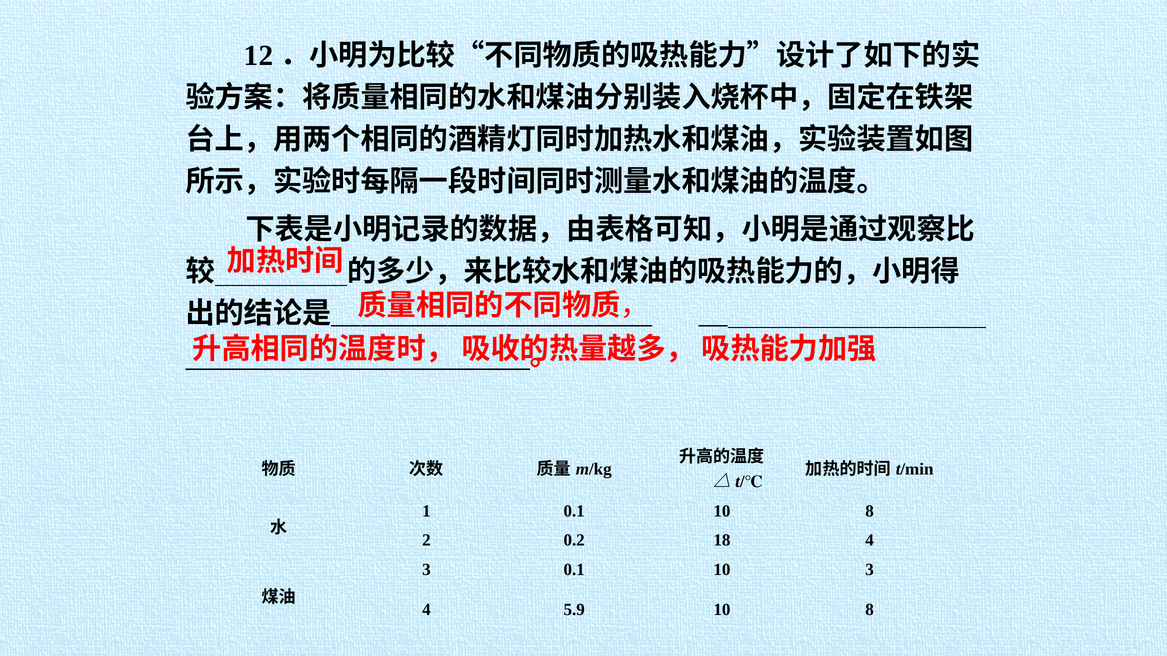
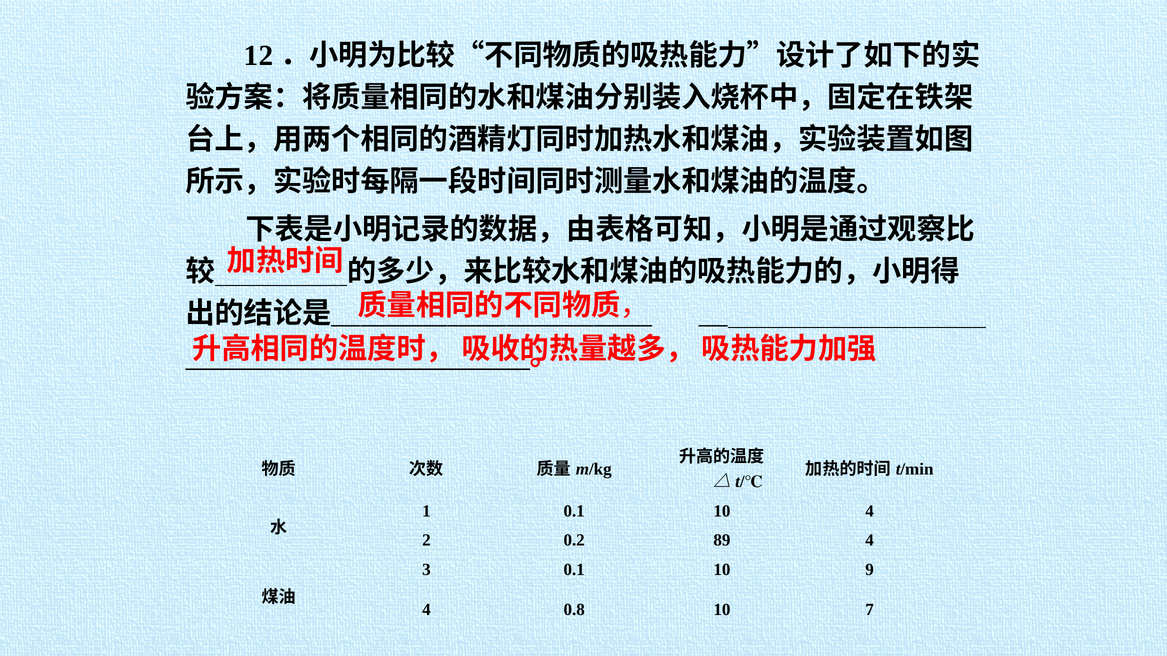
0.1 10 8: 8 -> 4 (870, 512)
18: 18 -> 89 (722, 541)
10 3: 3 -> 9 (870, 570)
5.9: 5.9 -> 0.8 (574, 610)
8: 8 -> 7 (870, 610)
